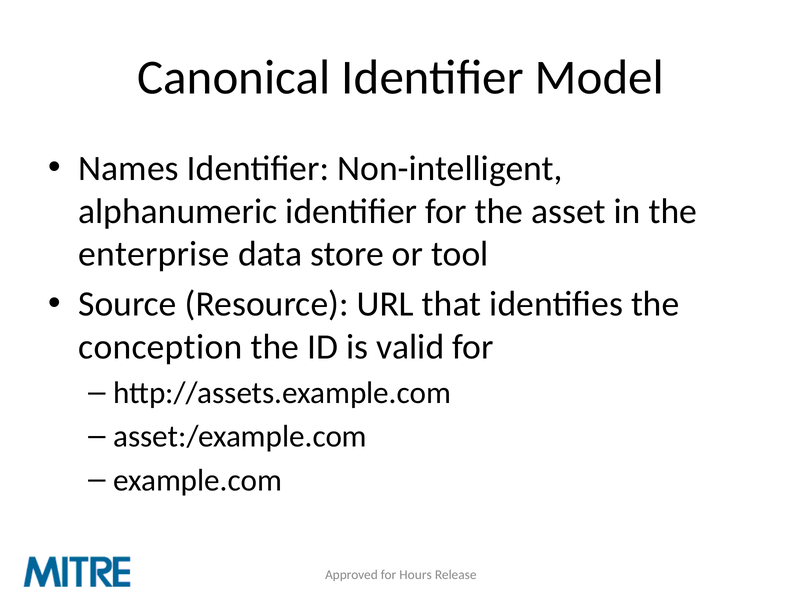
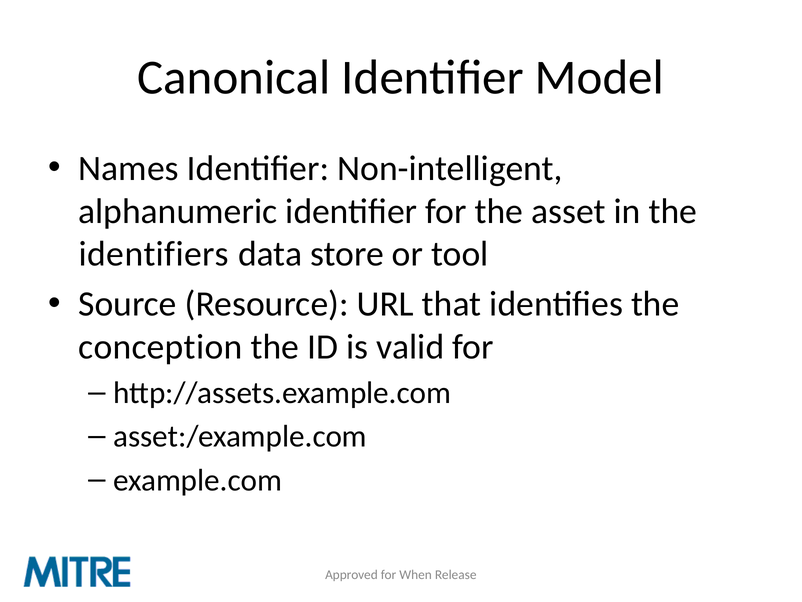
enterprise: enterprise -> identifiers (154, 254)
Hours: Hours -> When (416, 574)
